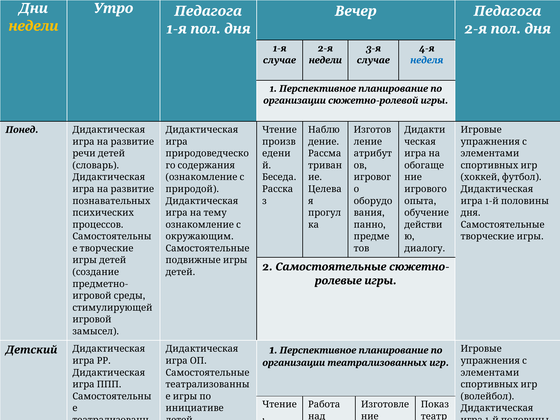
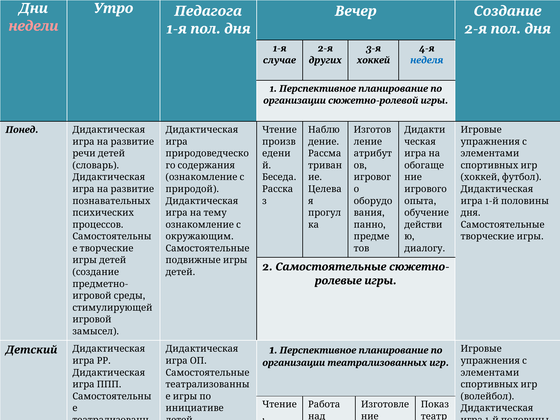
Вечер Педагога: Педагога -> Создание (508, 11)
недели colour: yellow -> pink (33, 26)
недели: недели -> других (325, 60)
случае: случае -> хоккей (373, 60)
